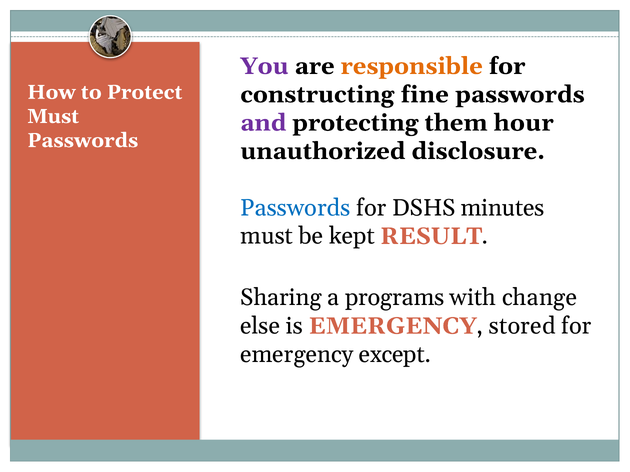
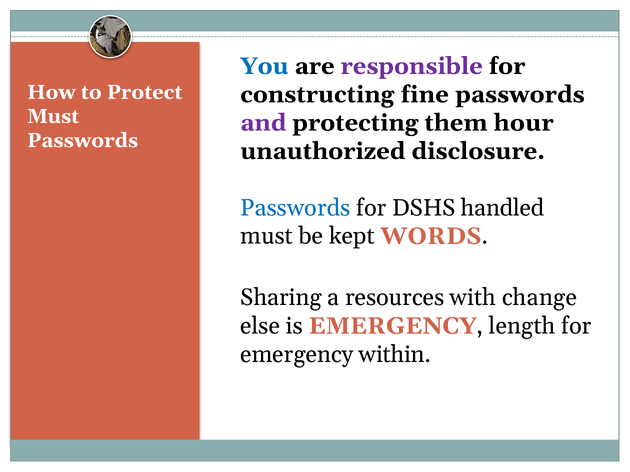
You colour: purple -> blue (264, 66)
responsible colour: orange -> purple (412, 66)
minutes: minutes -> handled (503, 208)
RESULT: RESULT -> WORDS (431, 236)
programs: programs -> resources (395, 298)
stored: stored -> length (522, 326)
except: except -> within (395, 355)
